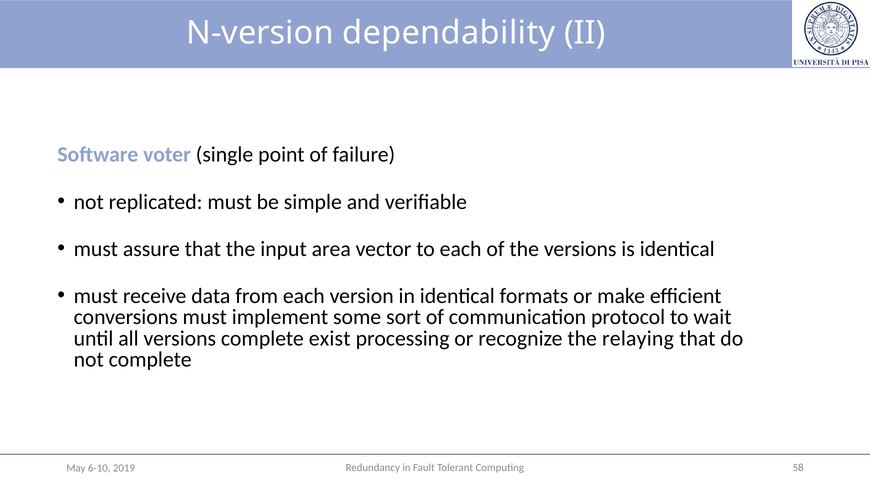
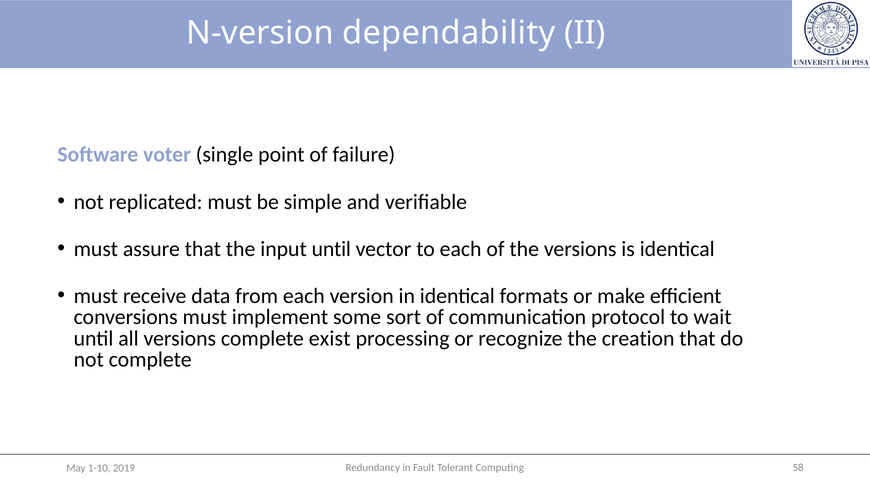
input area: area -> until (331, 249)
relaying: relaying -> creation (638, 338)
6-10: 6-10 -> 1-10 (99, 467)
